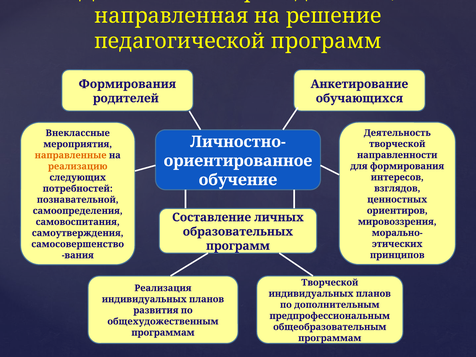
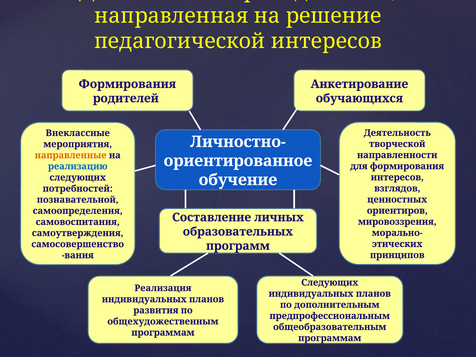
педагогической программ: программ -> интересов (326, 41)
реализацию colour: orange -> blue (78, 166)
Творческой: Творческой -> Следующих (330, 283)
